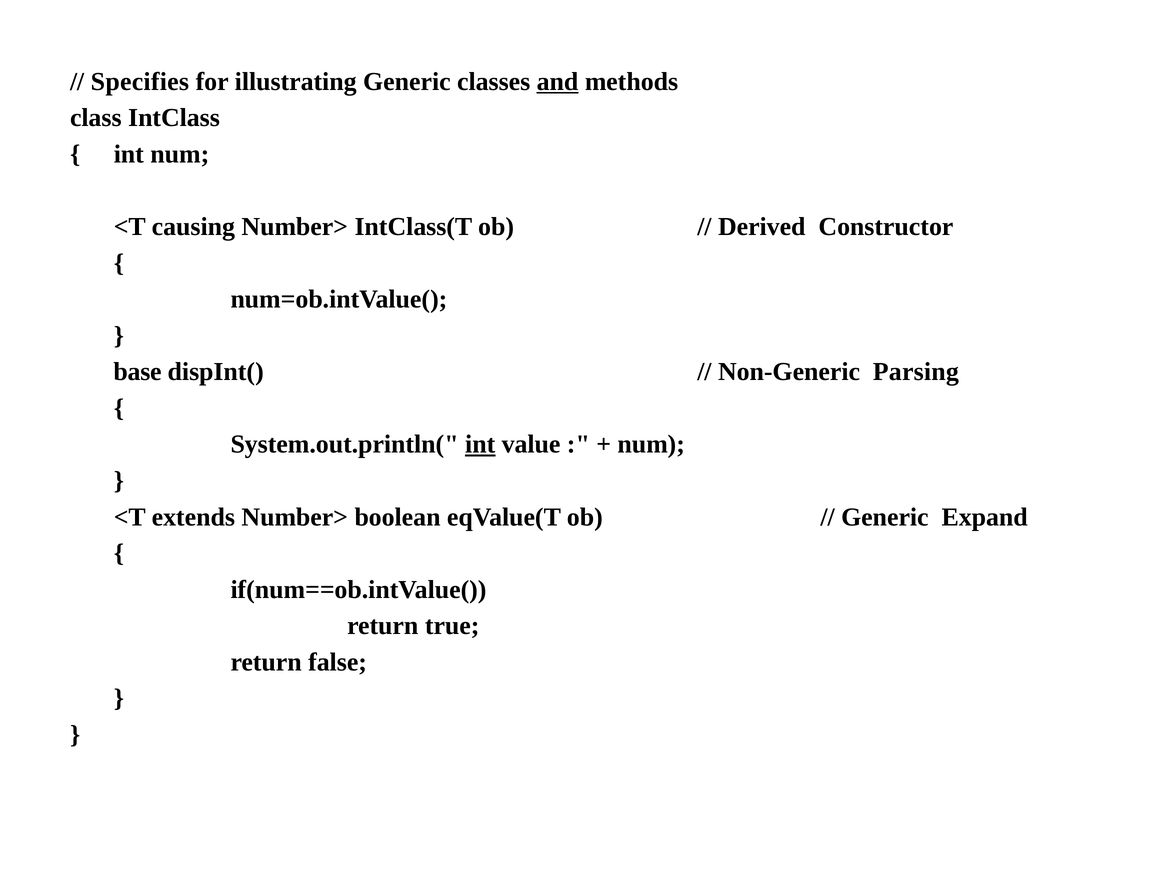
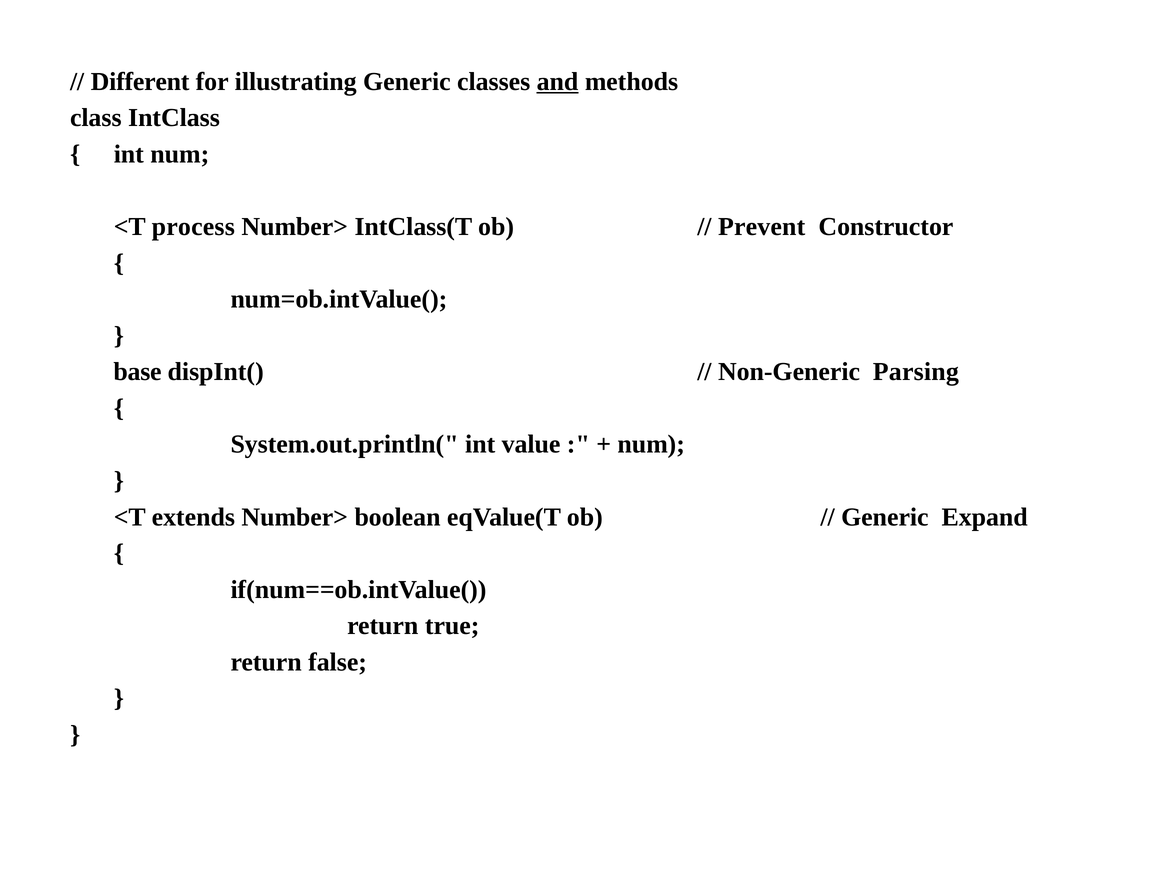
Specifies: Specifies -> Different (140, 82)
causing: causing -> process (193, 227)
Derived: Derived -> Prevent (762, 227)
int underline: present -> none (480, 445)
